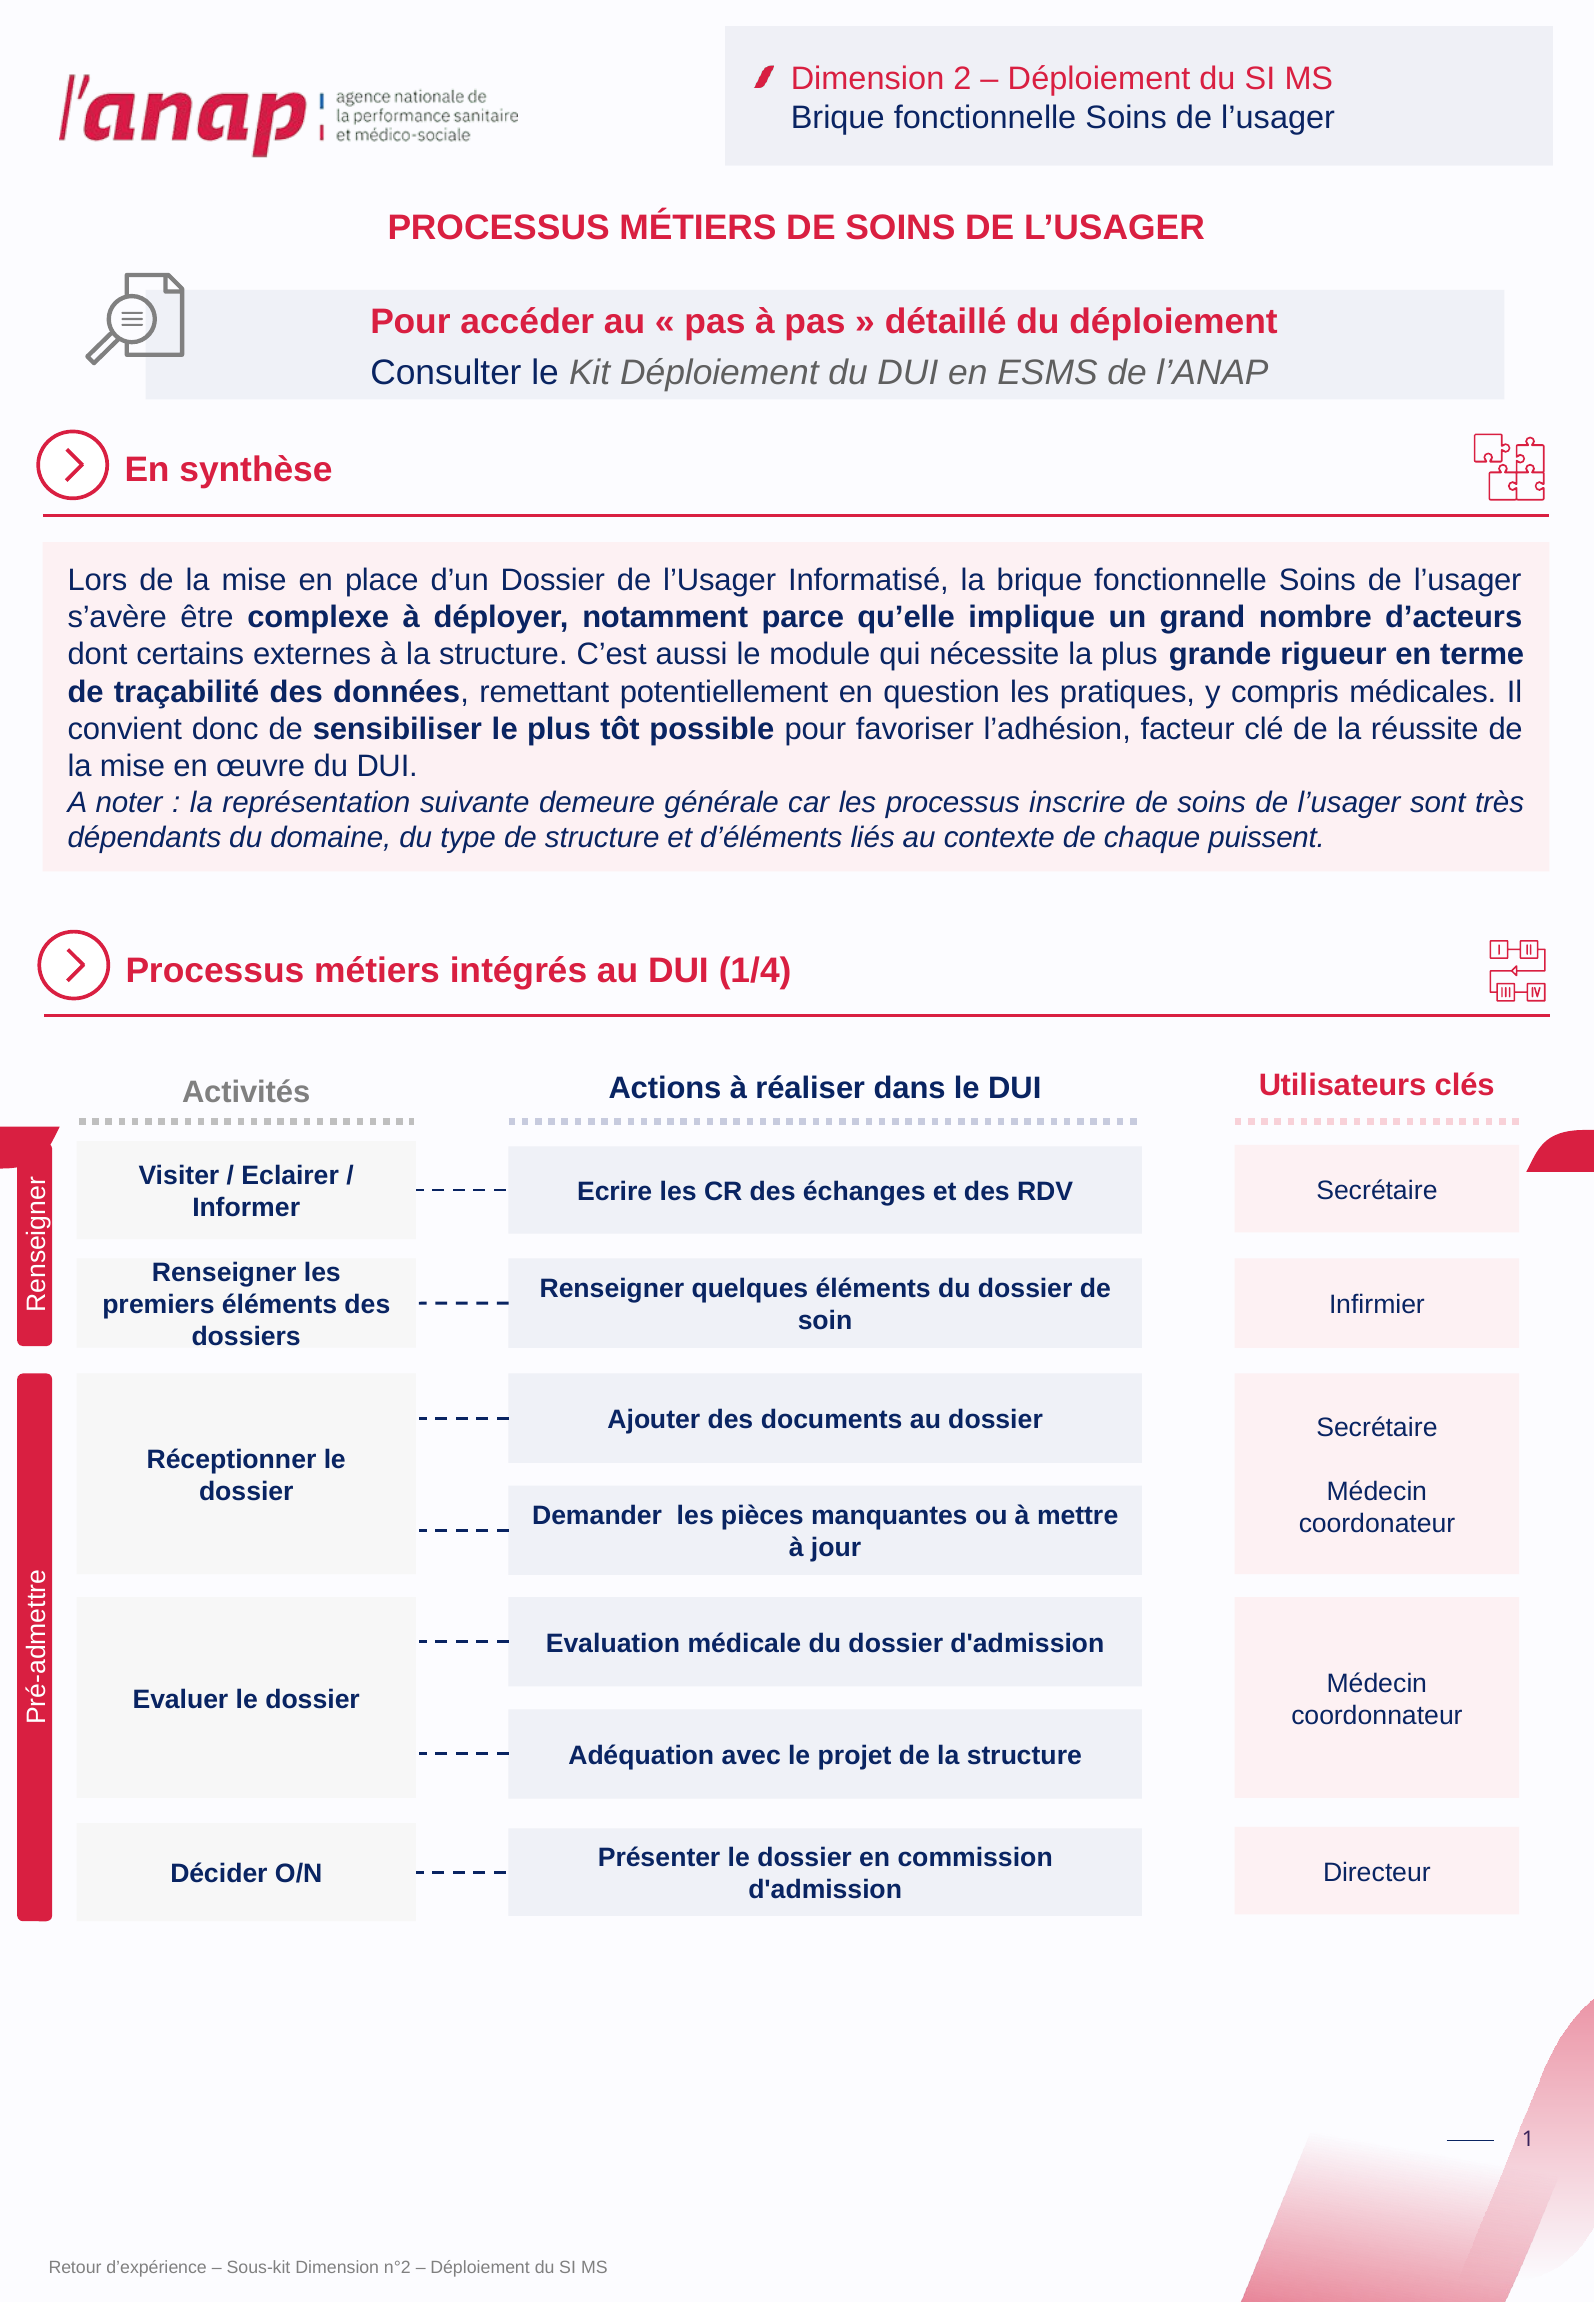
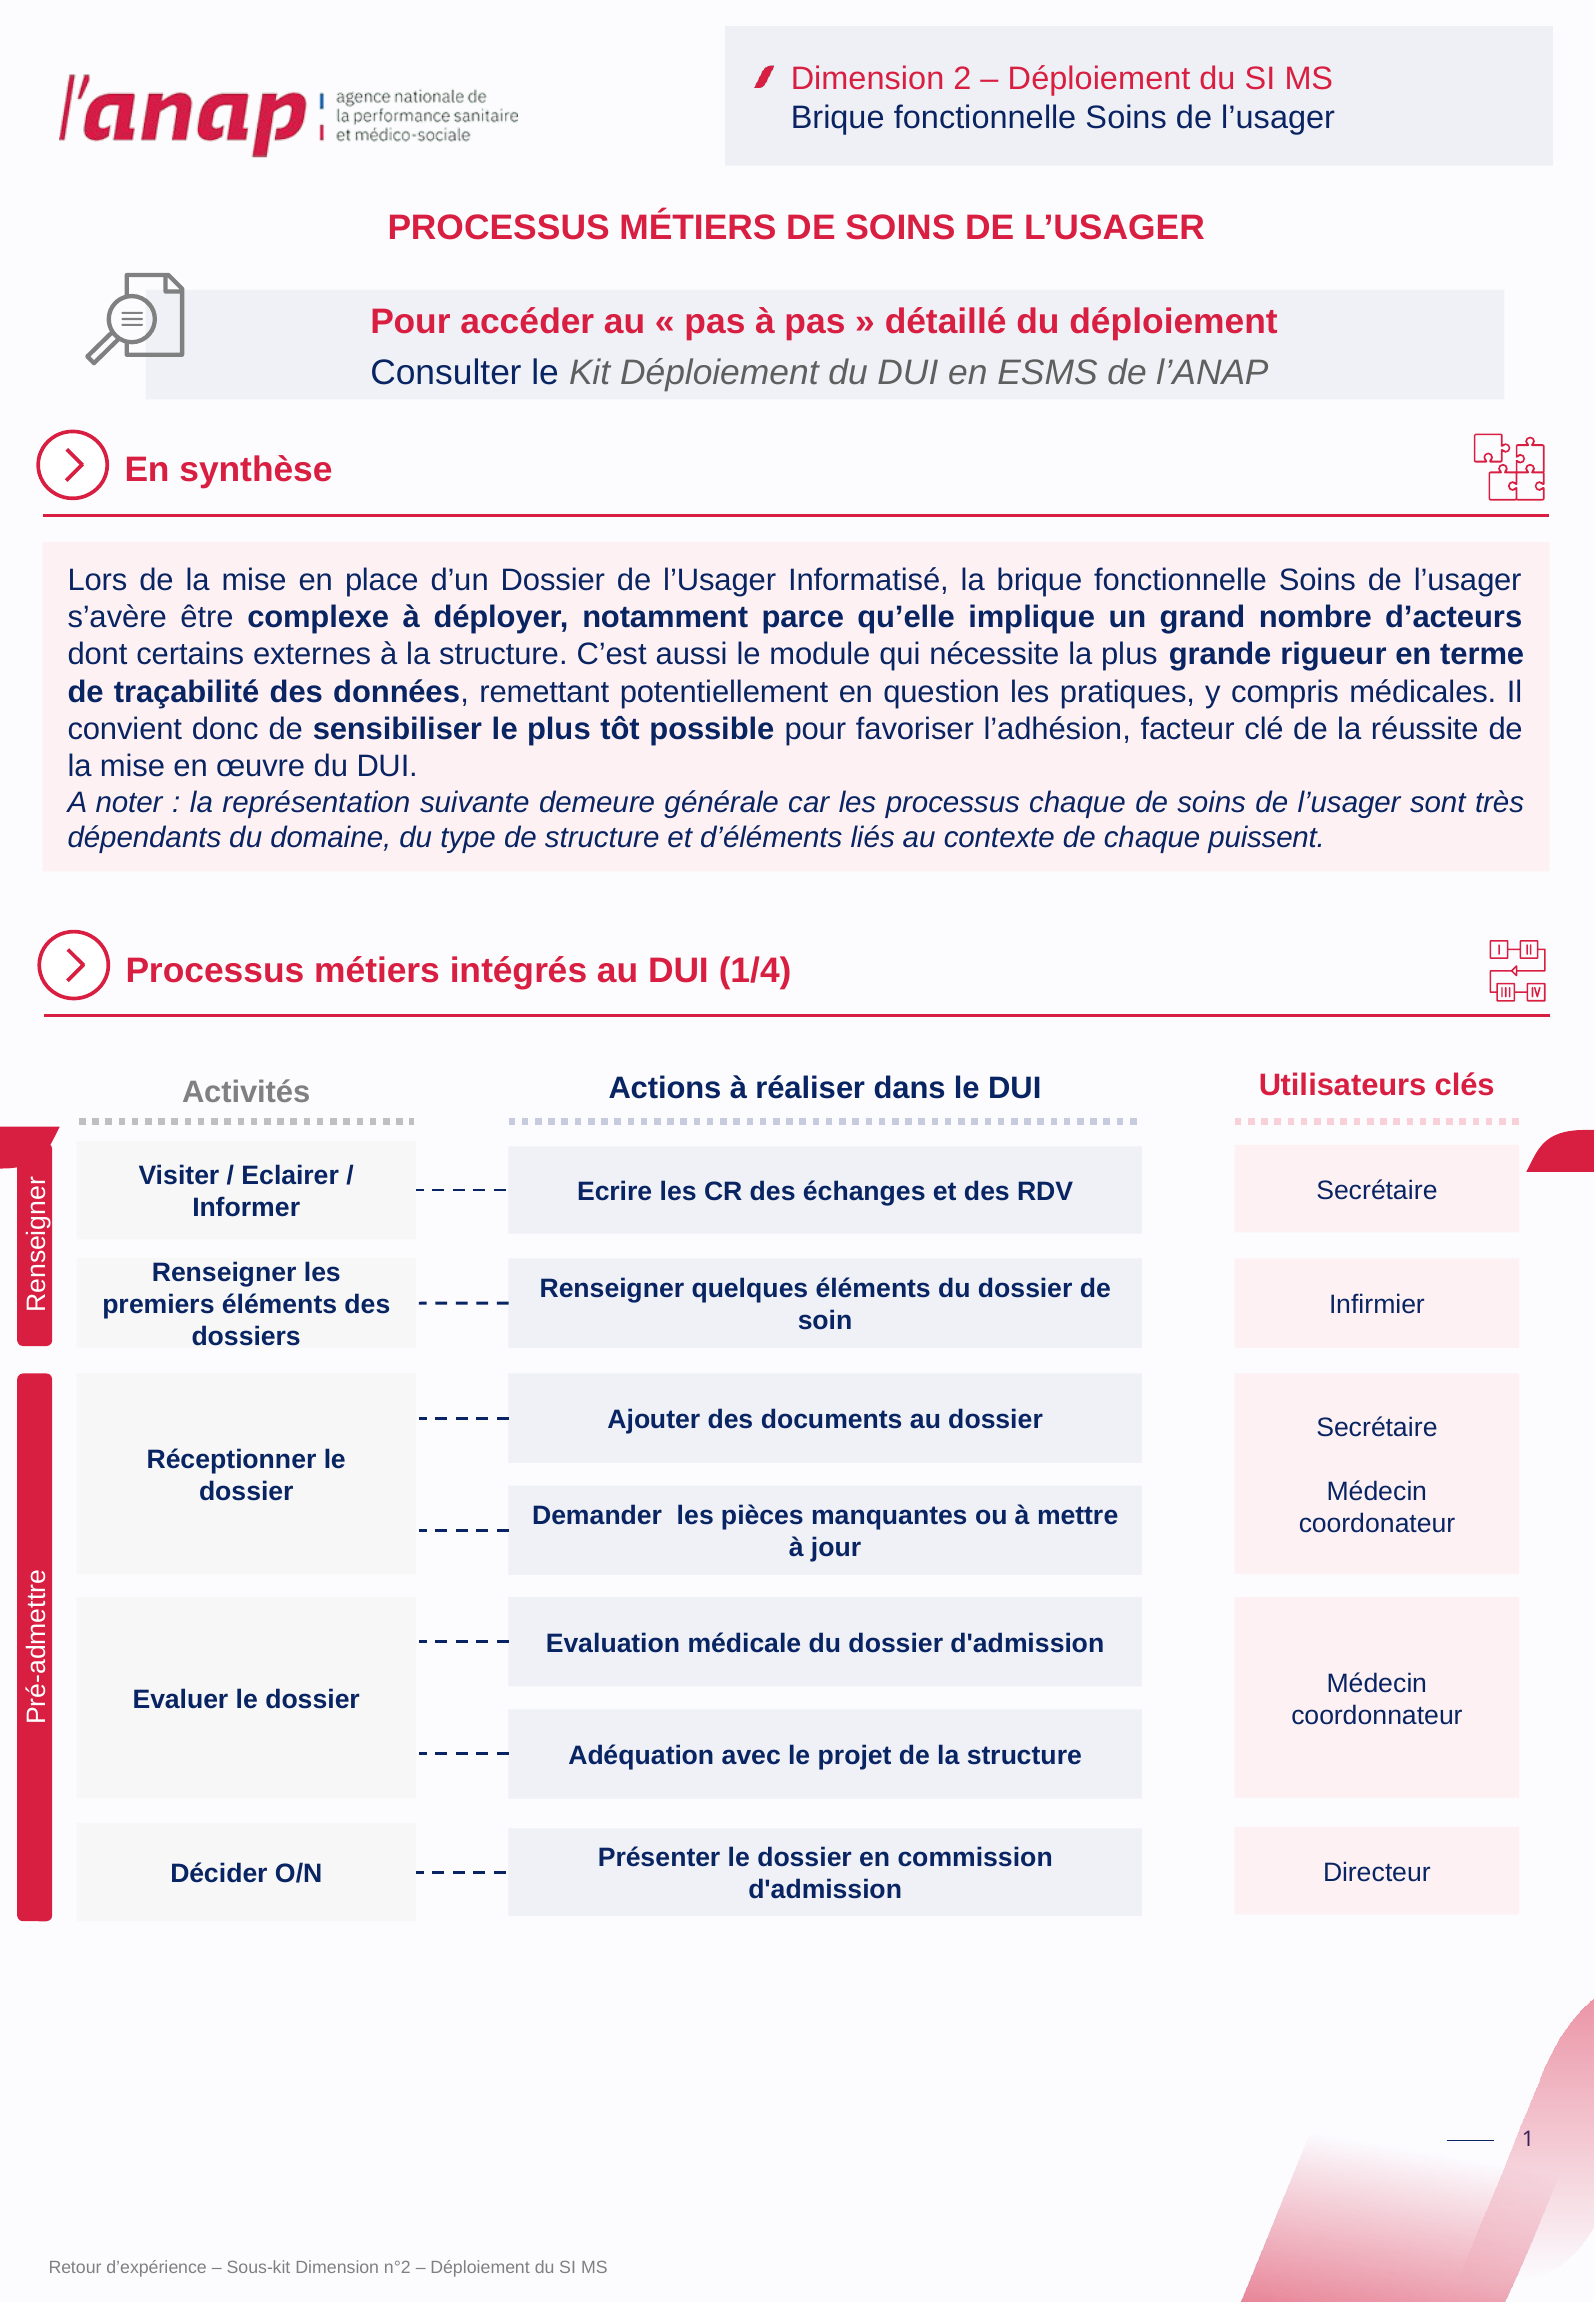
processus inscrire: inscrire -> chaque (1077, 803)
